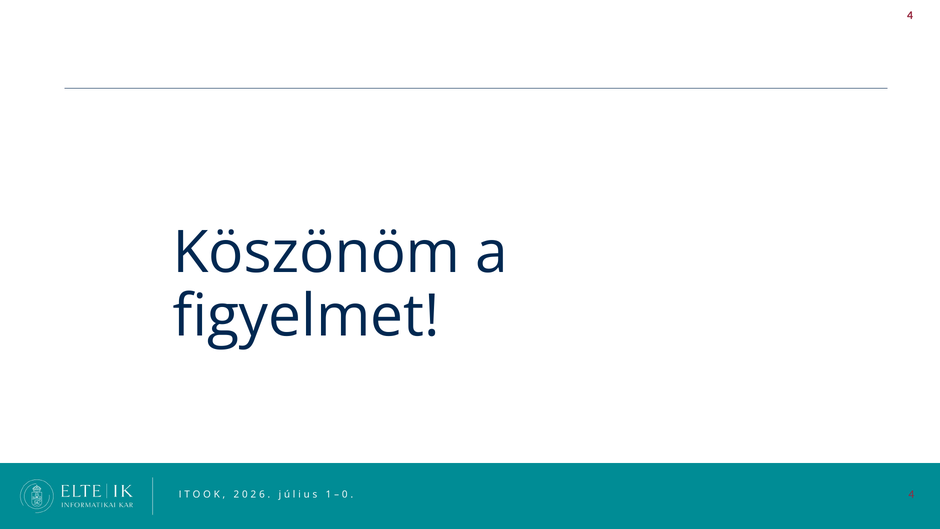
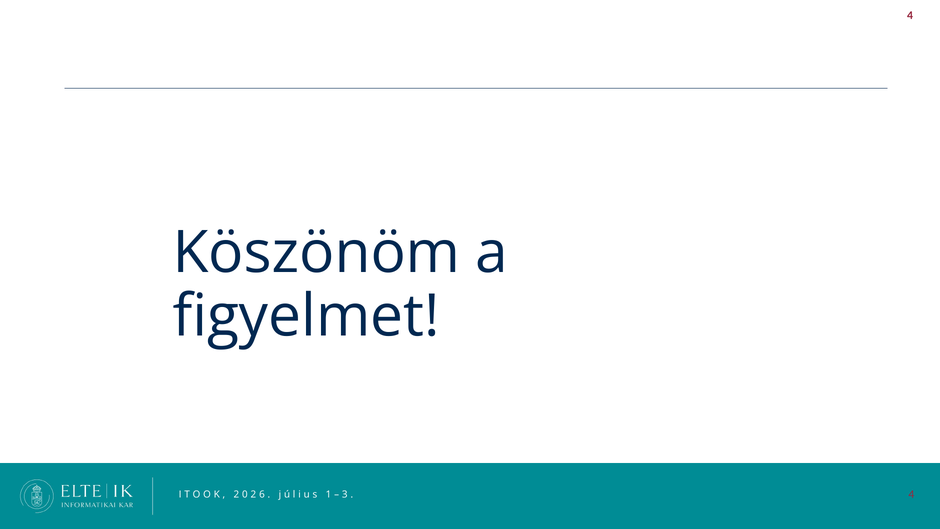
0: 0 -> 3 (345, 494)
